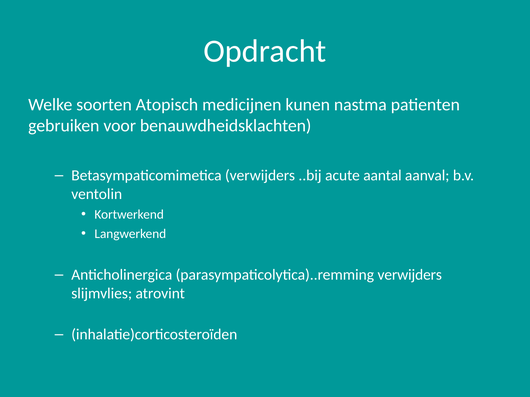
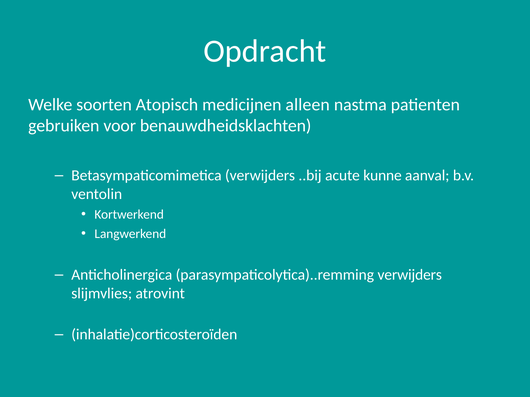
kunen: kunen -> alleen (308, 105)
aantal: aantal -> kunne (382, 176)
